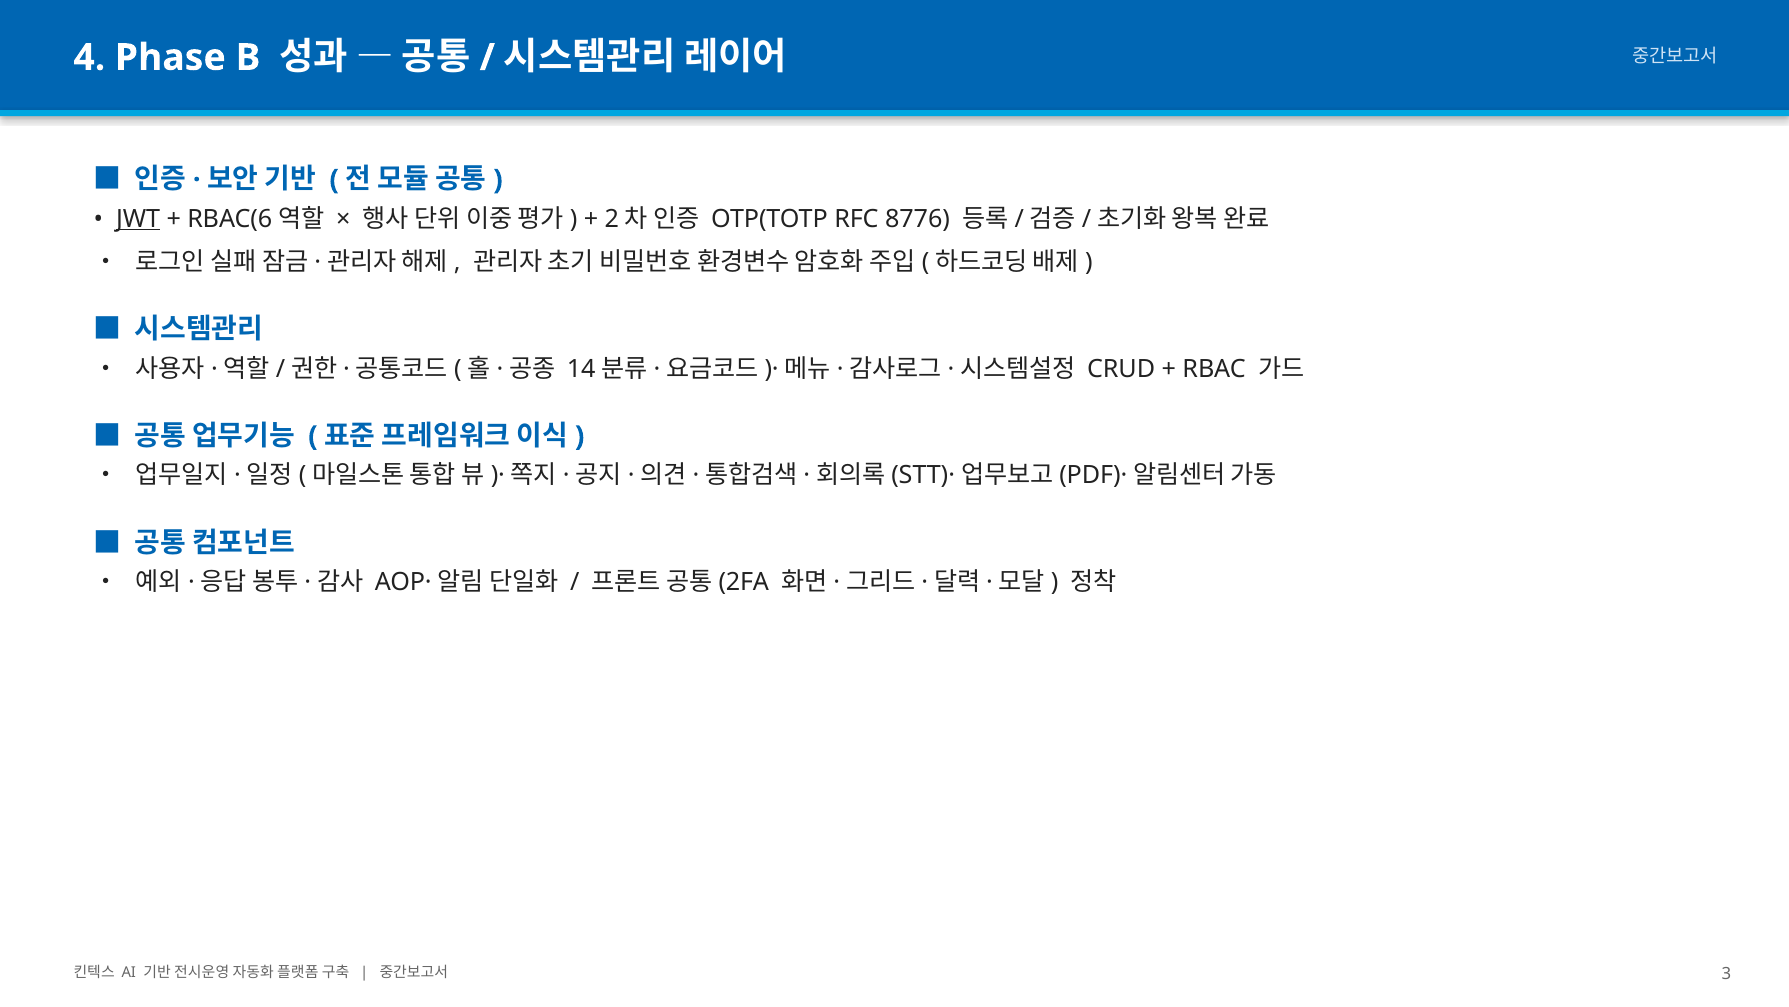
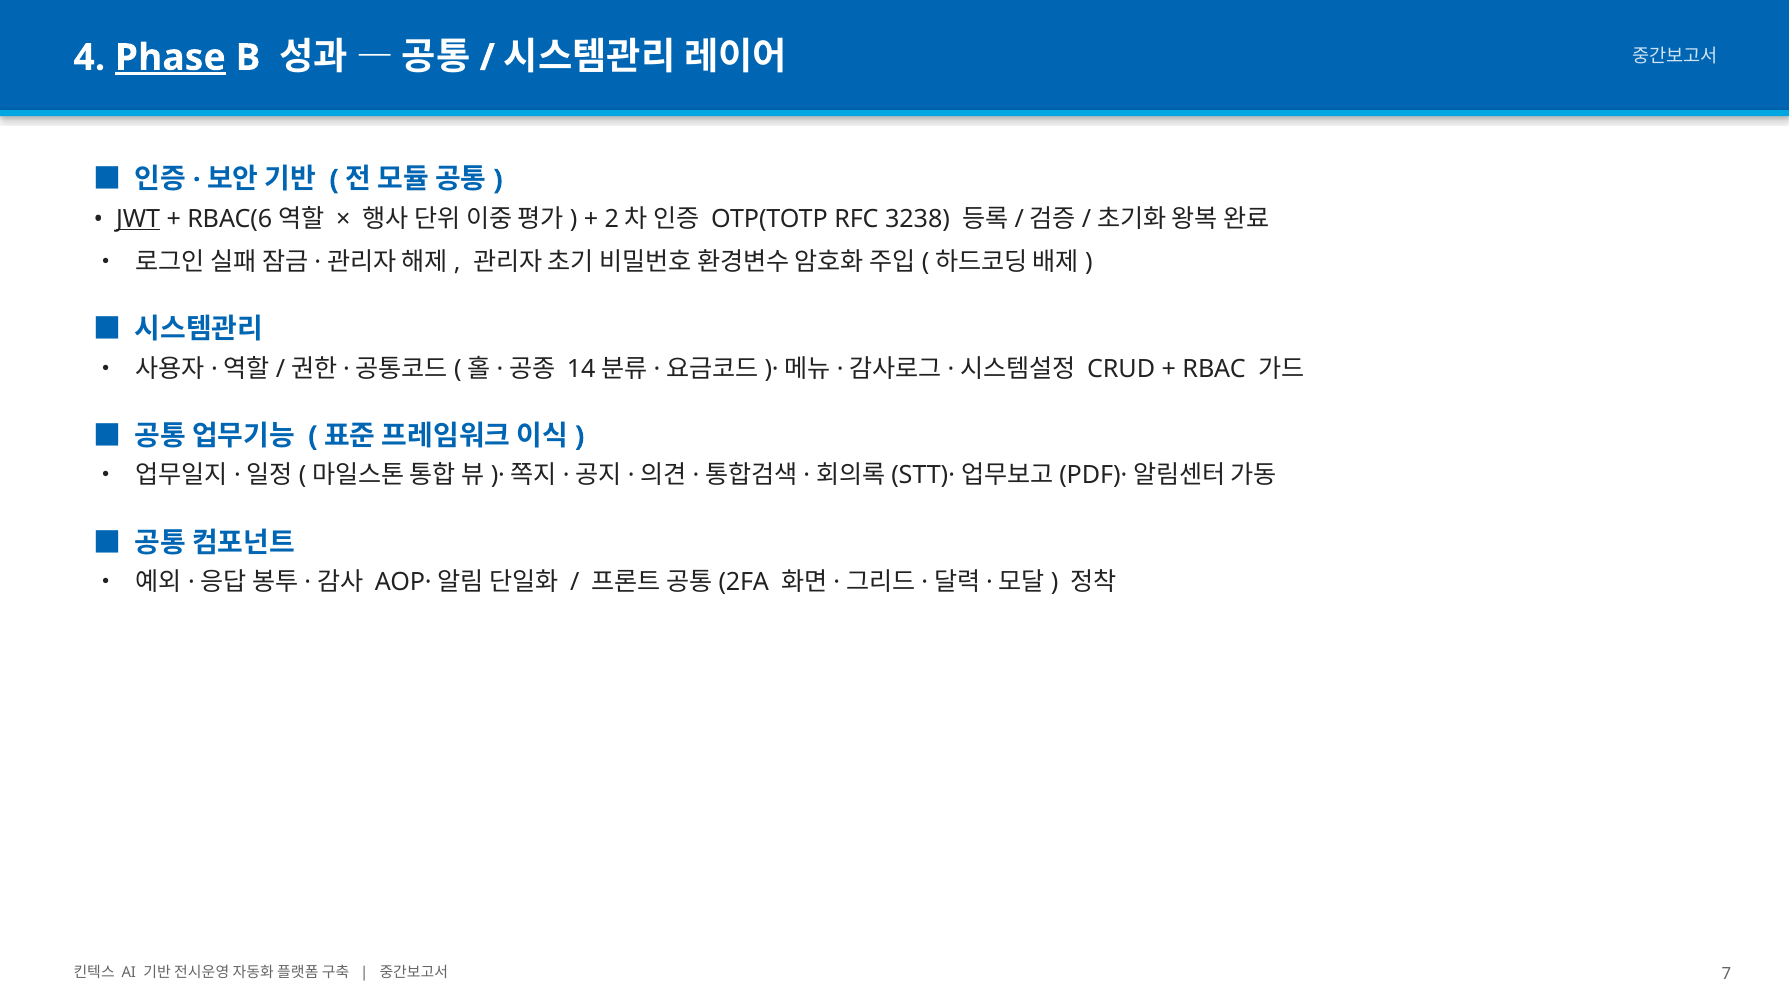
Phase underline: none -> present (170, 58)
8776: 8776 -> 3238 (917, 219)
3: 3 -> 7 (1727, 973)
